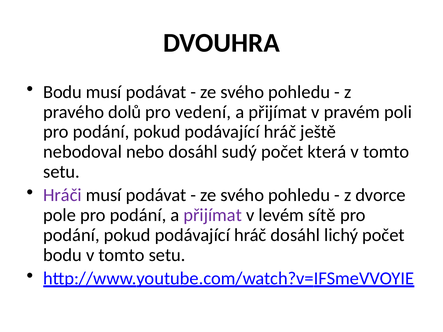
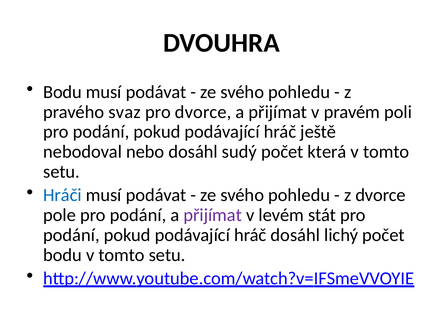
dolů: dolů -> svaz (125, 112)
pro vedení: vedení -> dvorce (203, 112)
Hráči colour: purple -> blue (62, 195)
sítě: sítě -> stát (322, 215)
